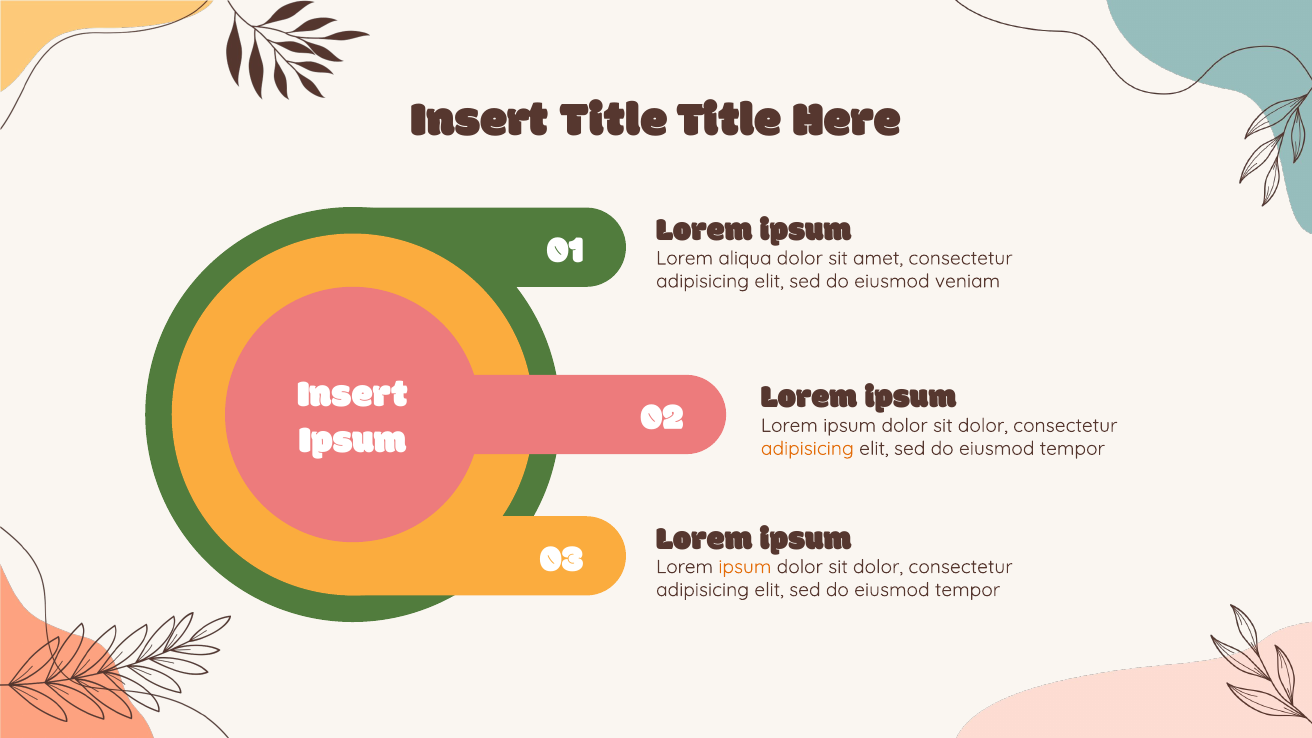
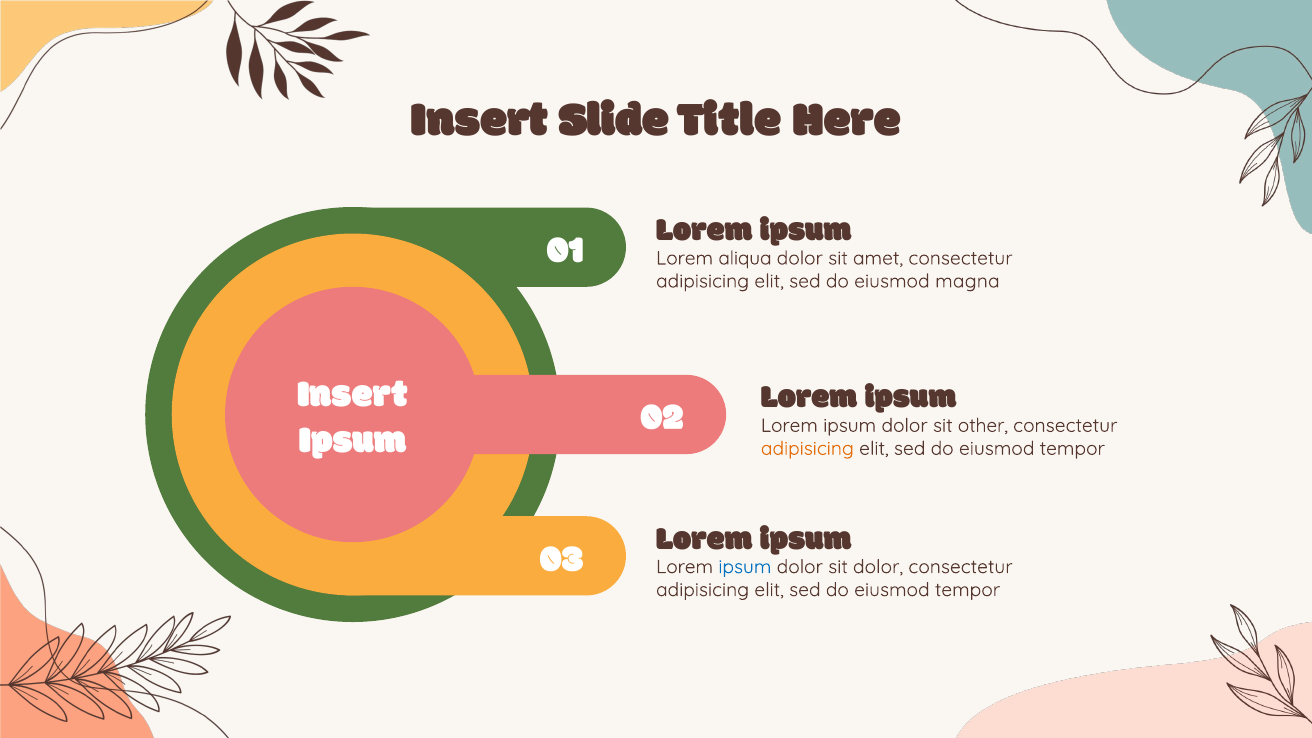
Insert Title: Title -> Slide (614, 119)
veniam: veniam -> magna (967, 281)
dolor: dolor -> other (983, 426)
ipsum colour: orange -> blue (745, 567)
